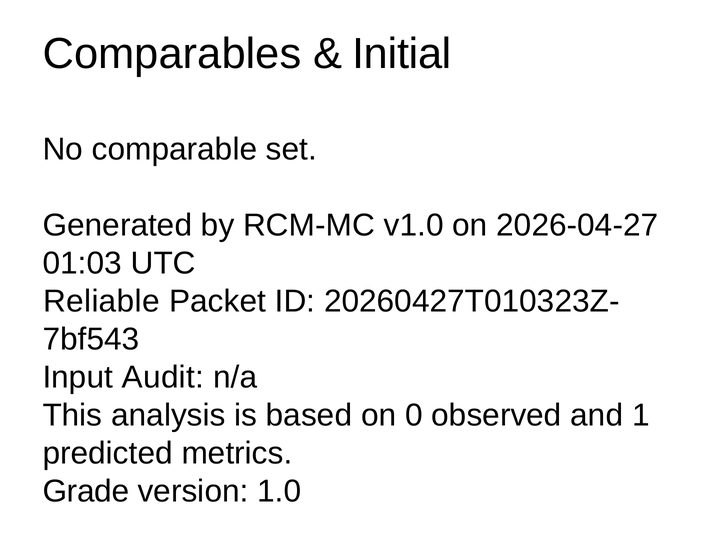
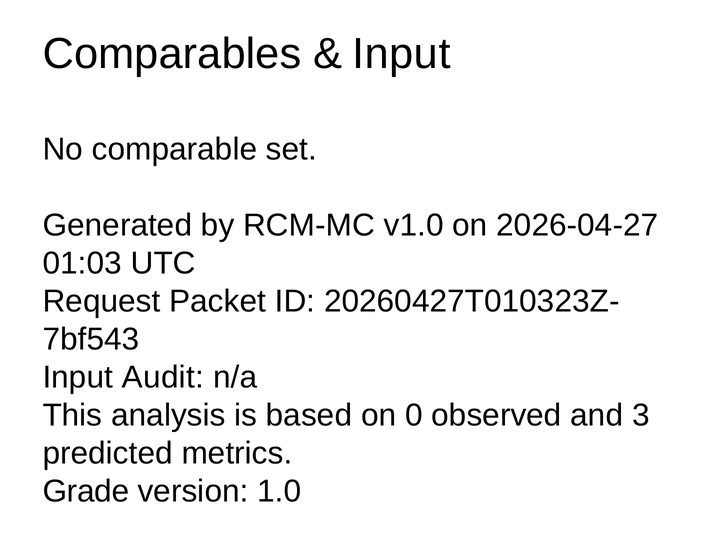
Initial: Initial -> Input (401, 54)
Reliable: Reliable -> Request (102, 301)
1: 1 -> 3 (641, 415)
